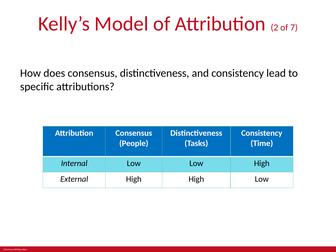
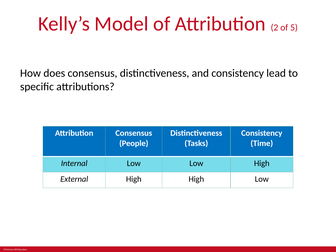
7: 7 -> 5 (294, 28)
